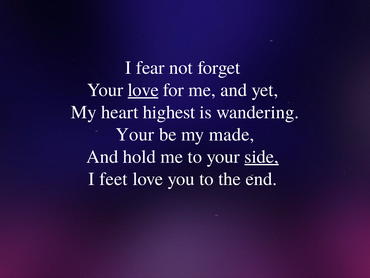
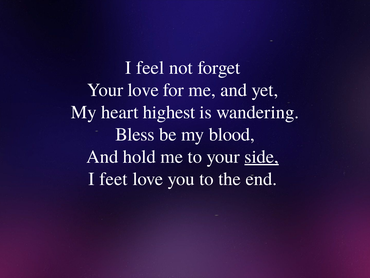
fear: fear -> feel (150, 68)
love underline: present -> none (143, 90)
Your: Your -> Bless (135, 134)
made: made -> blood (232, 134)
